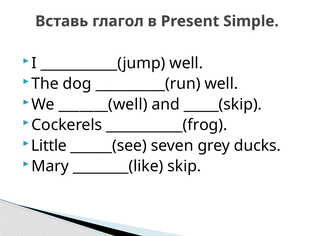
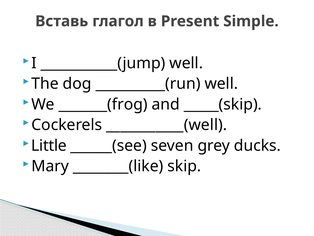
_______(well: _______(well -> _______(frog (103, 104)
___________(frog: ___________(frog -> ___________(well (167, 125)
